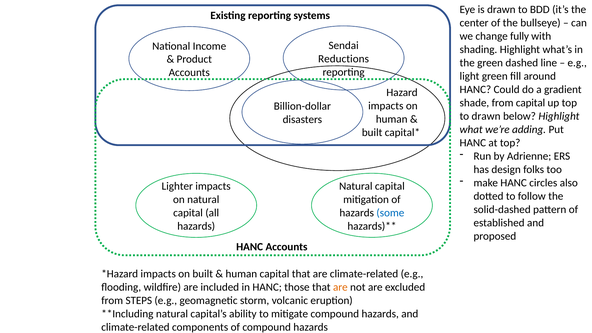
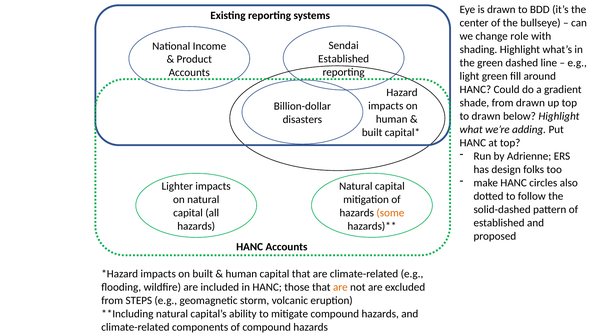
fully: fully -> role (519, 36)
Reductions: Reductions -> Established (344, 59)
from capital: capital -> drawn (530, 103)
some colour: blue -> orange (390, 213)
